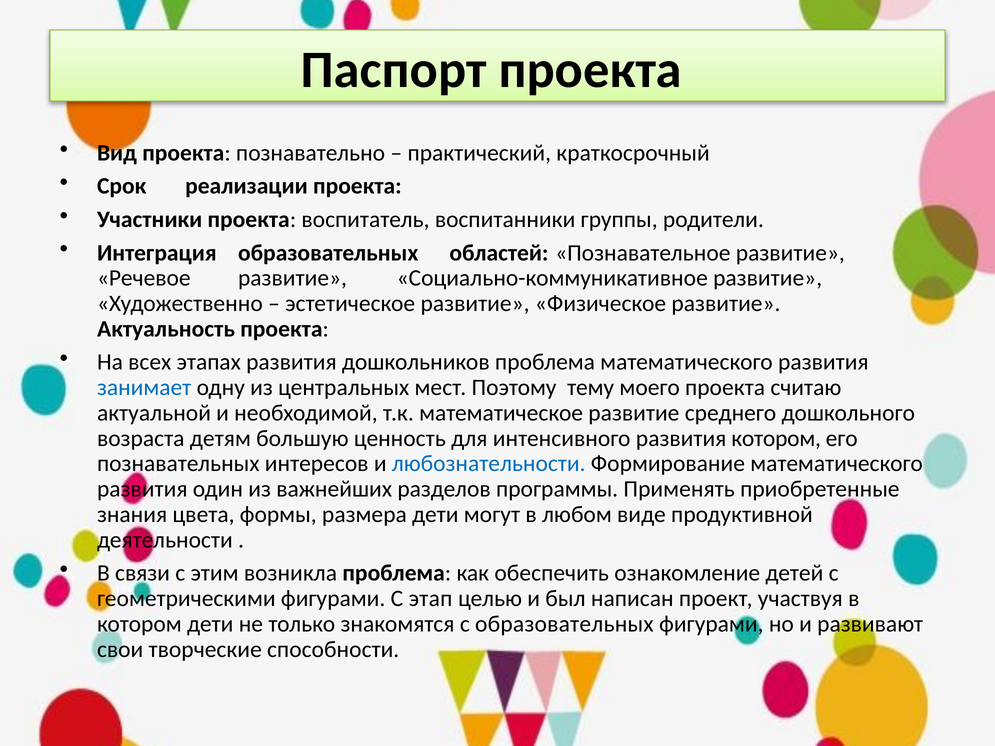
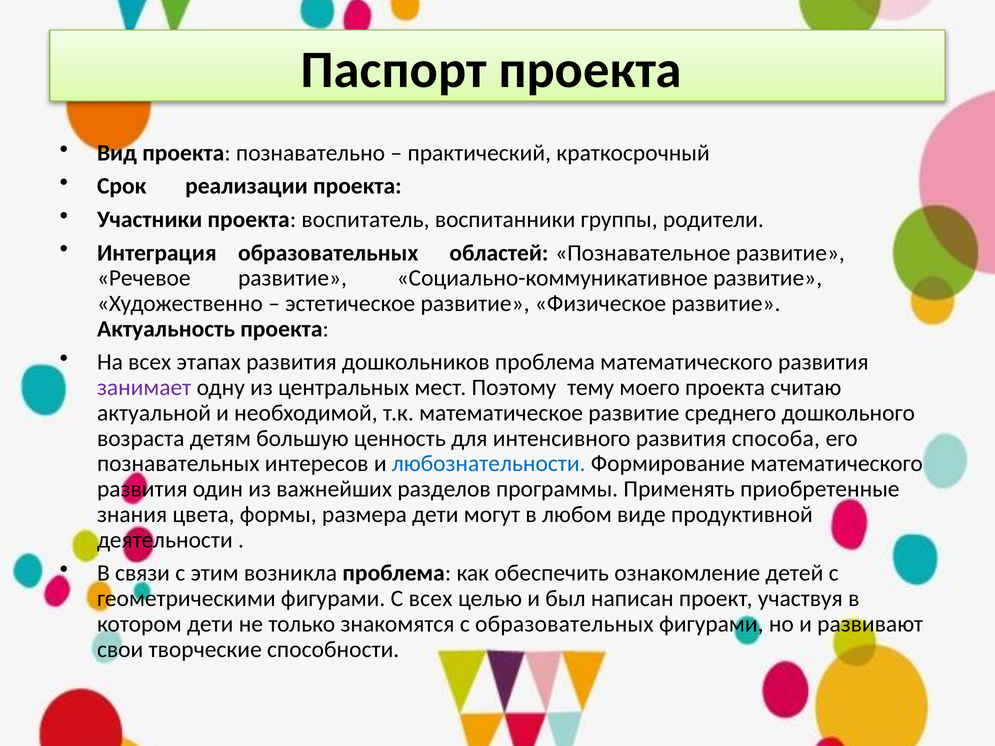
занимает colour: blue -> purple (144, 388)
развития котором: котором -> способа (776, 439)
С этап: этап -> всех (431, 599)
